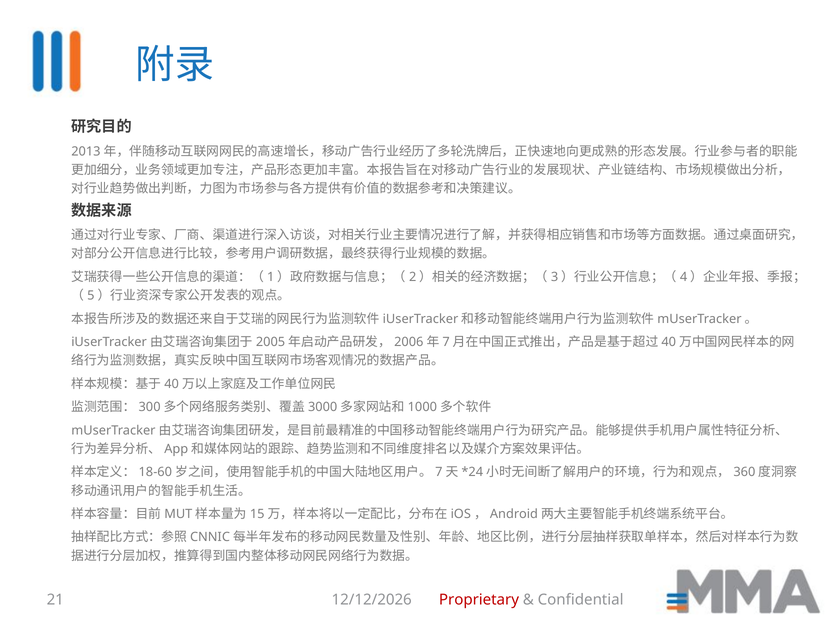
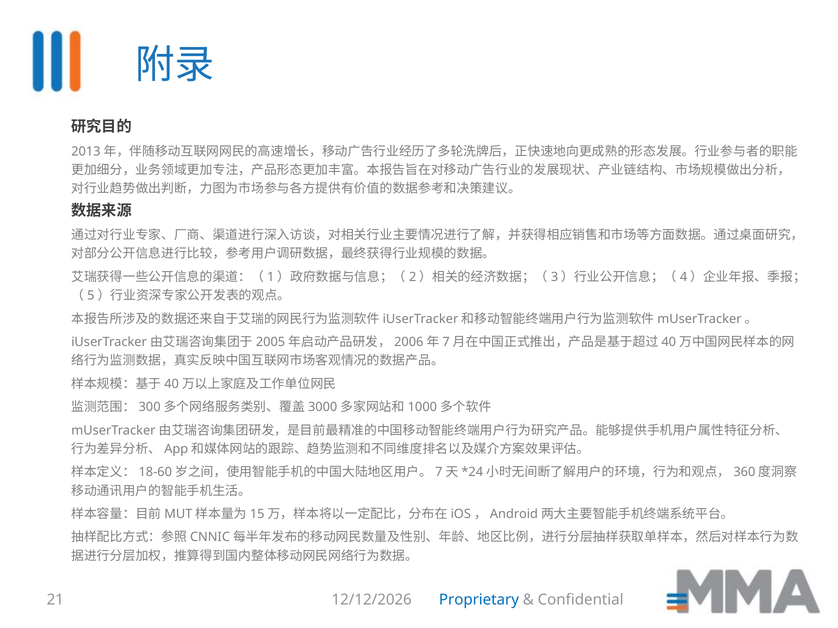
Proprietary colour: red -> blue (479, 600)
